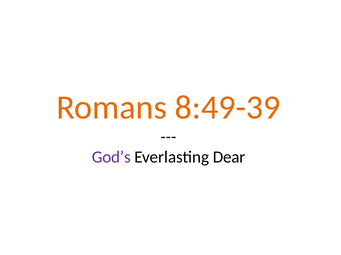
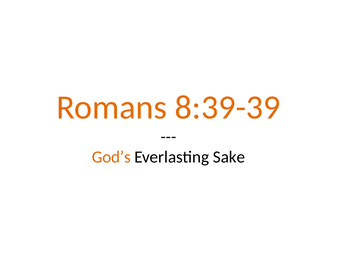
8:49-39: 8:49-39 -> 8:39-39 (228, 108)
God’s colour: purple -> orange (111, 158)
Dear: Dear -> Sake (229, 158)
